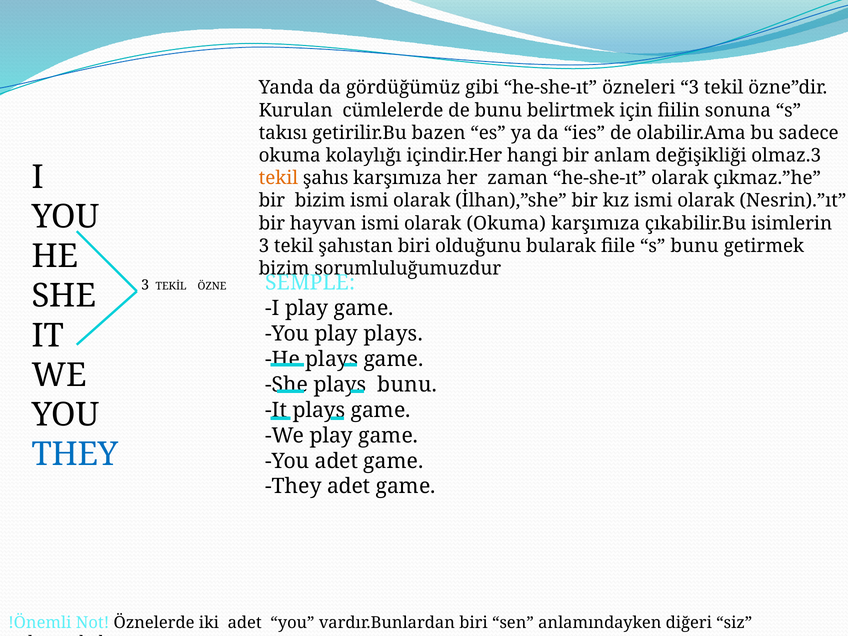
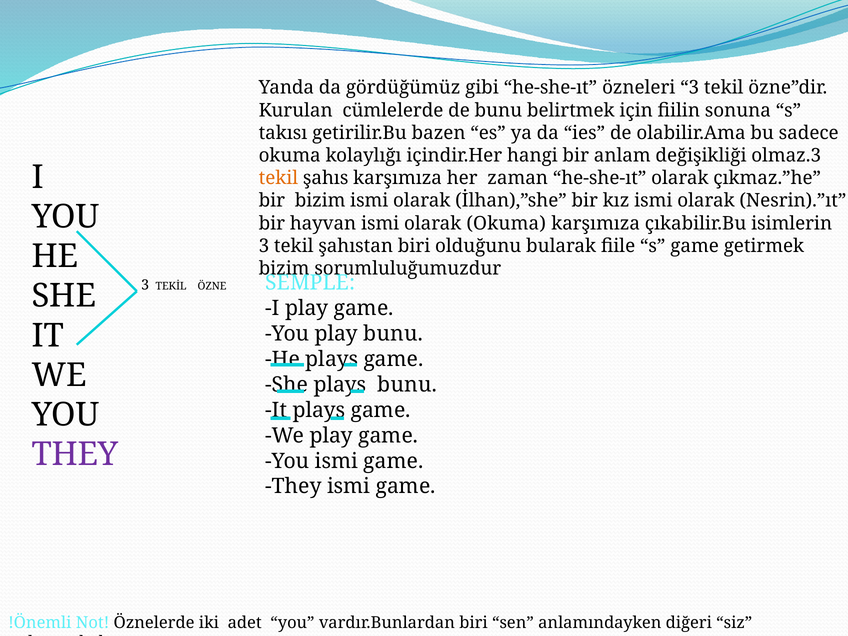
s bunu: bunu -> game (695, 246)
play plays: plays -> bunu (393, 334)
THEY colour: blue -> purple (75, 454)
You adet: adet -> ismi (336, 461)
They adet: adet -> ismi (349, 486)
